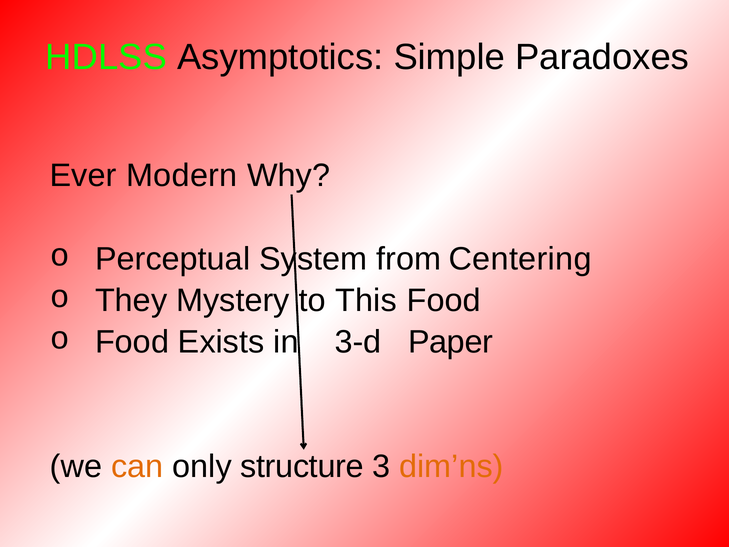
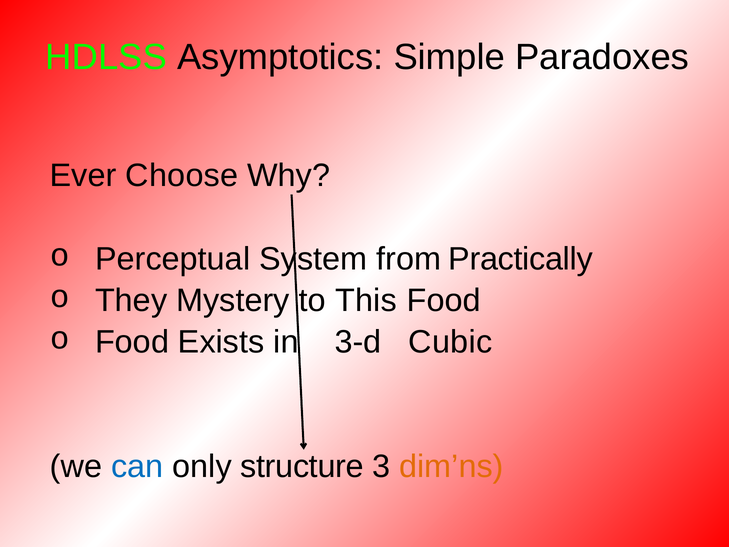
Modern: Modern -> Choose (182, 176)
Centering: Centering -> Practically (521, 259)
Paper: Paper -> Cubic (450, 342)
can colour: orange -> blue (137, 466)
